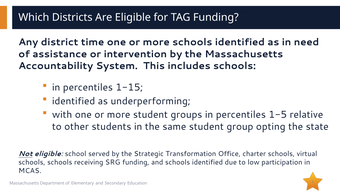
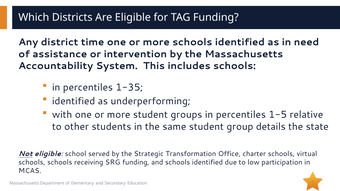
1-15: 1-15 -> 1-35 (129, 88)
opting: opting -> details (271, 127)
